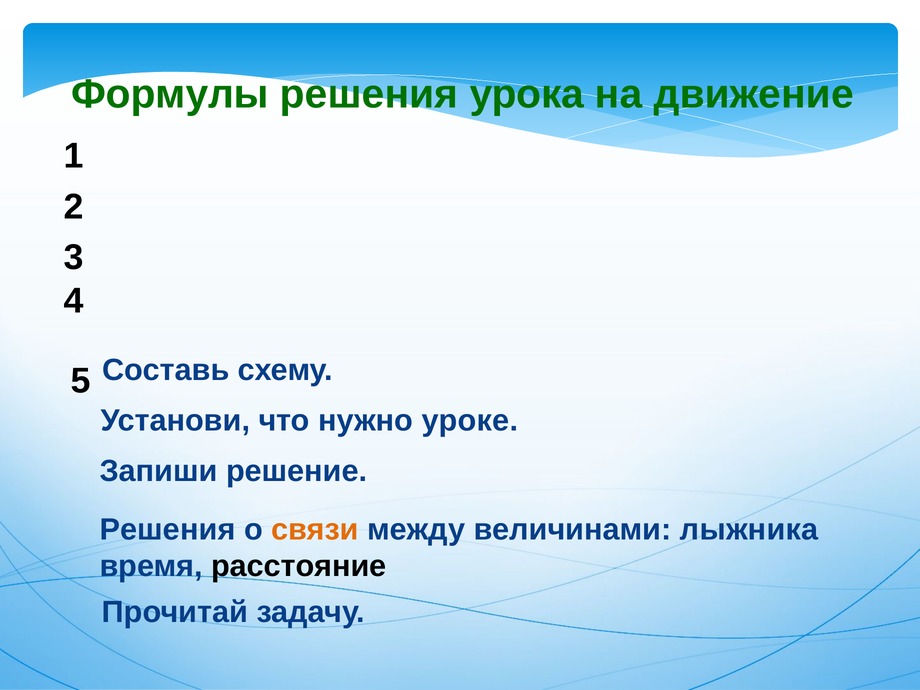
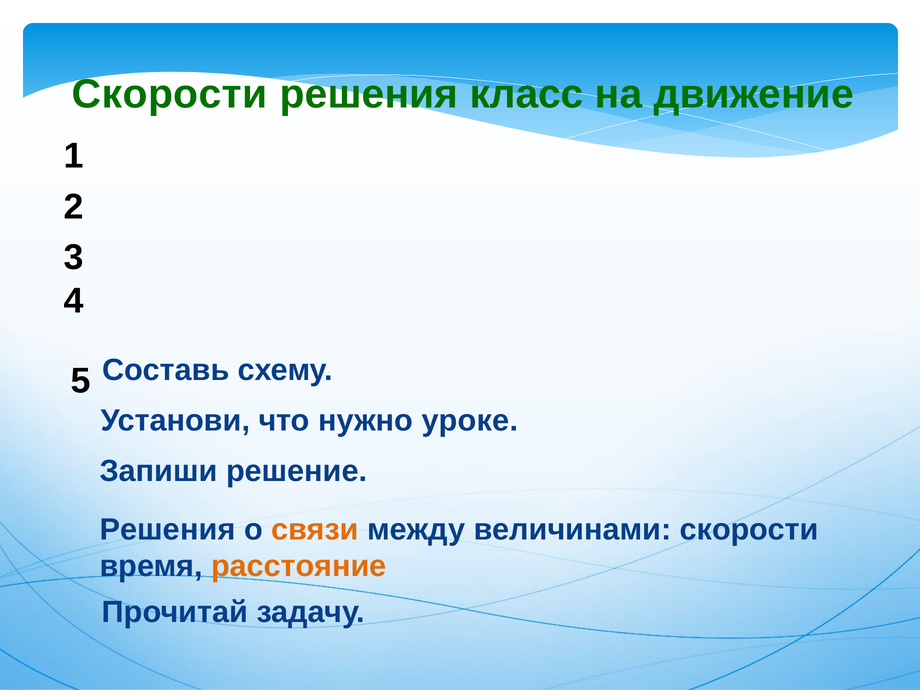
Формулы: Формулы -> Скорости (170, 94)
урока: урока -> класс (527, 94)
величинами лыжника: лыжника -> скорости (749, 529)
расстояние colour: black -> orange (299, 566)
